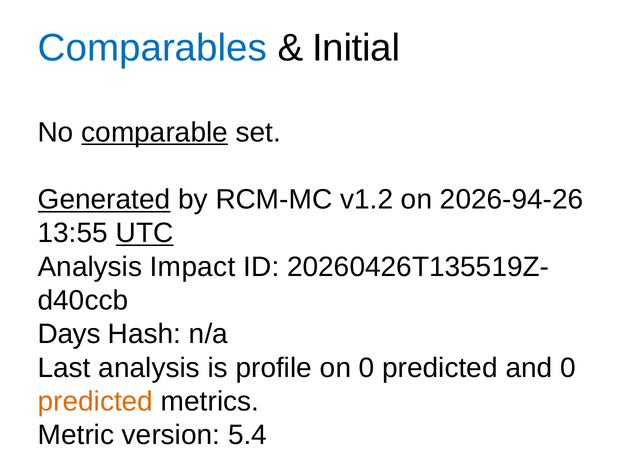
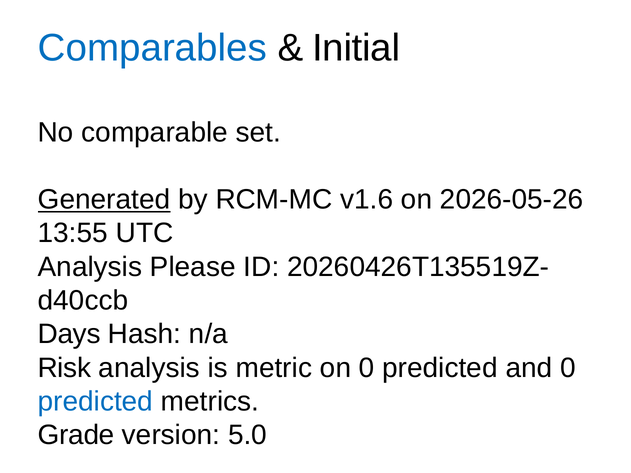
comparable underline: present -> none (155, 132)
v1.2: v1.2 -> v1.6 (367, 200)
2026-94-26: 2026-94-26 -> 2026-05-26 (512, 200)
UTC underline: present -> none (145, 233)
Impact: Impact -> Please (193, 267)
Last: Last -> Risk (64, 368)
profile: profile -> metric (274, 368)
predicted colour: orange -> blue (95, 402)
Metric: Metric -> Grade (76, 435)
5.4: 5.4 -> 5.0 (248, 435)
